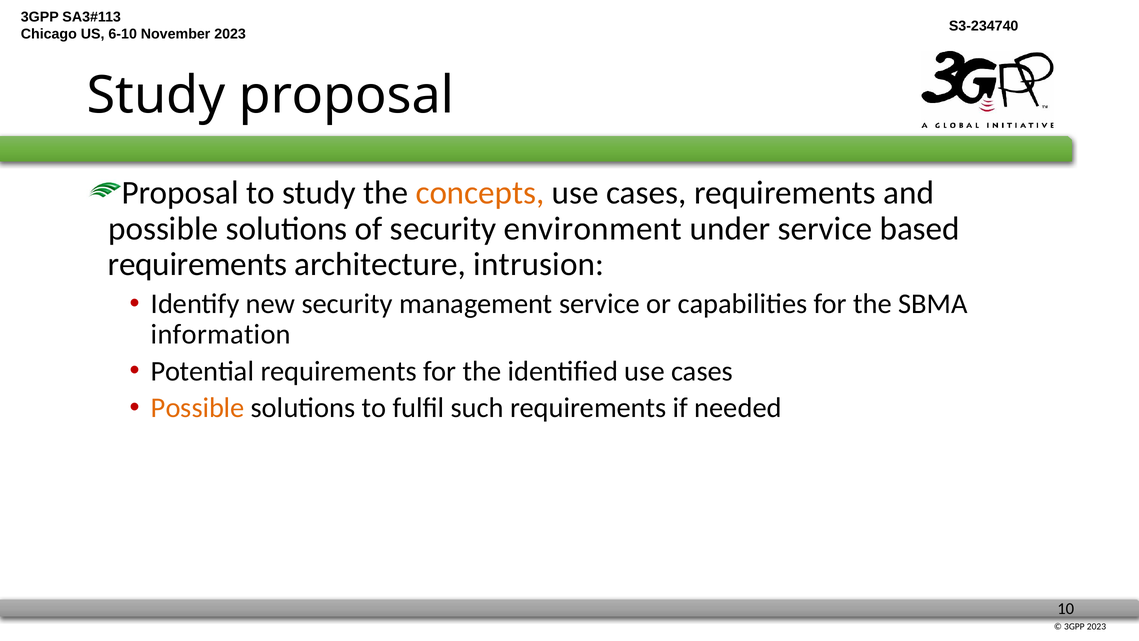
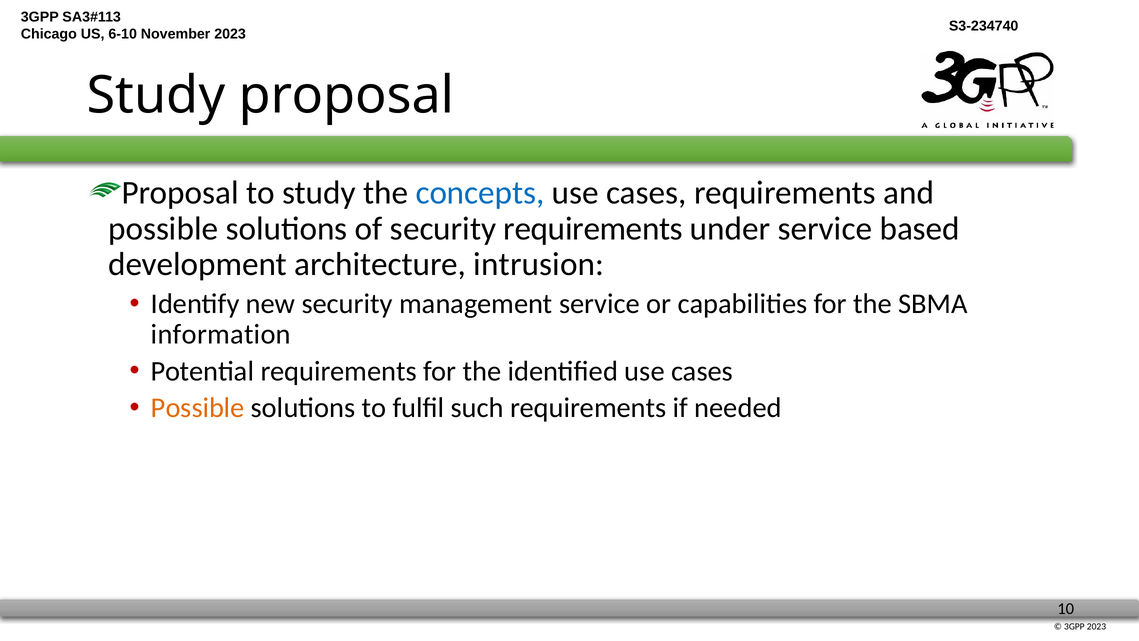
concepts colour: orange -> blue (480, 193)
security environment: environment -> requirements (593, 228)
requirements: requirements -> development (198, 264)
